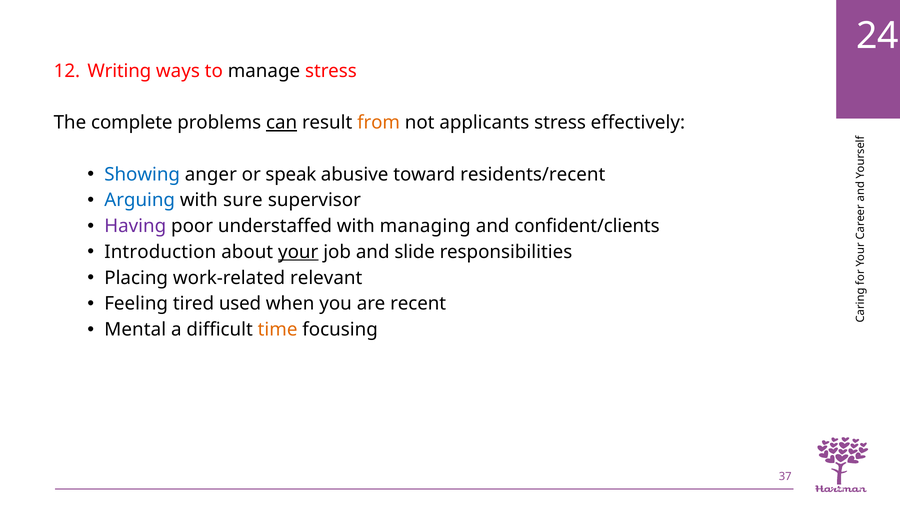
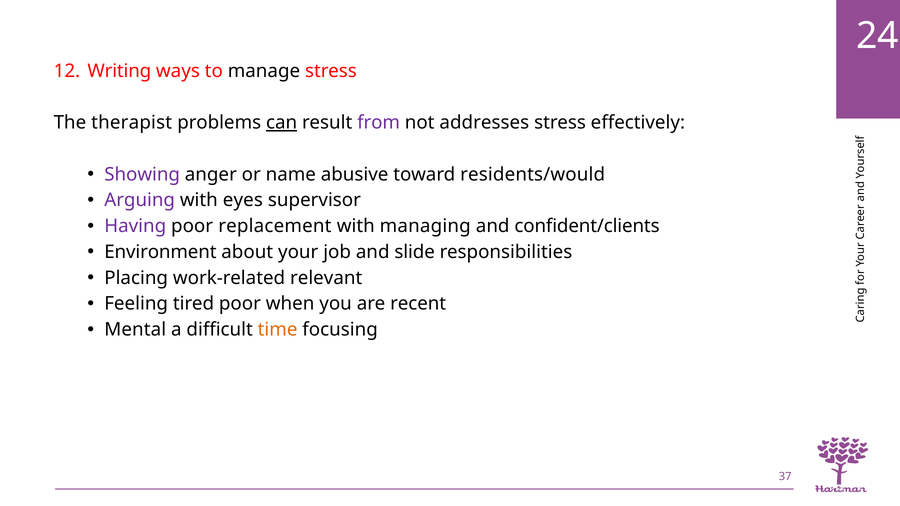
complete: complete -> therapist (132, 123)
from colour: orange -> purple (379, 123)
applicants: applicants -> addresses (484, 123)
Showing colour: blue -> purple (142, 175)
speak: speak -> name (291, 175)
residents/recent: residents/recent -> residents/would (533, 175)
Arguing colour: blue -> purple (140, 200)
sure: sure -> eyes (243, 200)
understaffed: understaffed -> replacement (275, 226)
Introduction: Introduction -> Environment (160, 252)
your underline: present -> none (298, 252)
tired used: used -> poor (240, 304)
